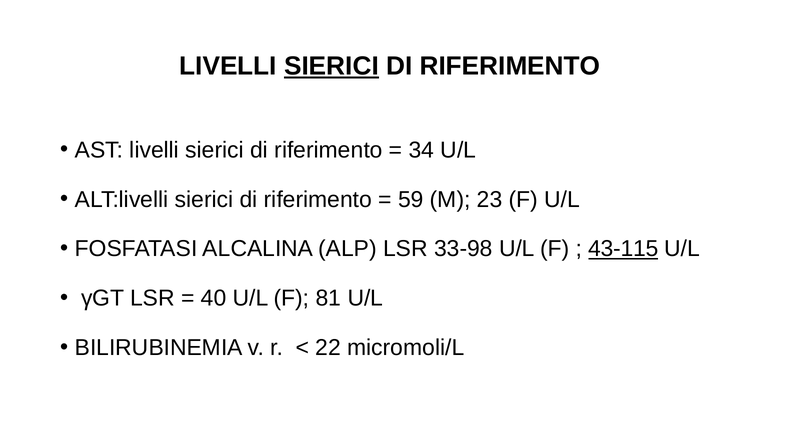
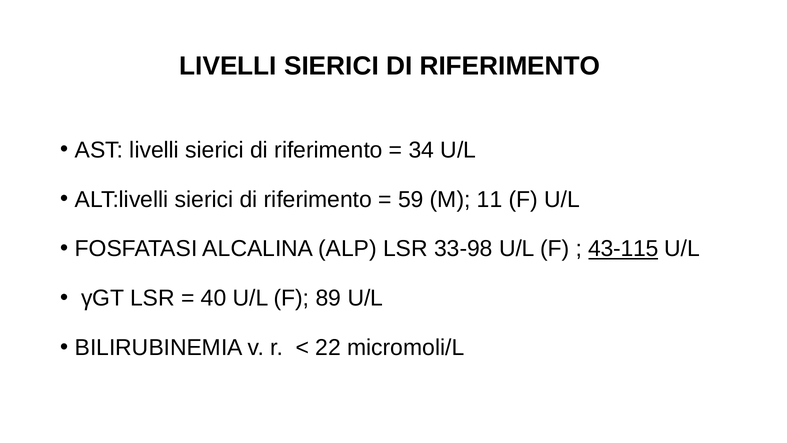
SIERICI underline: present -> none (331, 66)
23: 23 -> 11 (490, 199)
81: 81 -> 89 (328, 298)
